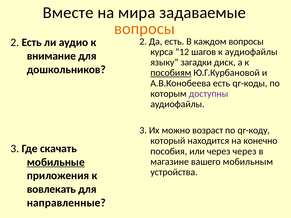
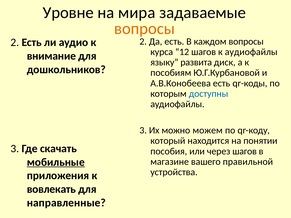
Вместе: Вместе -> Уровне (68, 13)
загадки: загадки -> развита (196, 62)
пособиям underline: present -> none (171, 73)
доступны colour: purple -> blue (208, 94)
возраст: возраст -> можем (208, 130)
конечно: конечно -> понятии (260, 141)
через через: через -> шагов (245, 151)
мобильным: мобильным -> правильной (248, 162)
